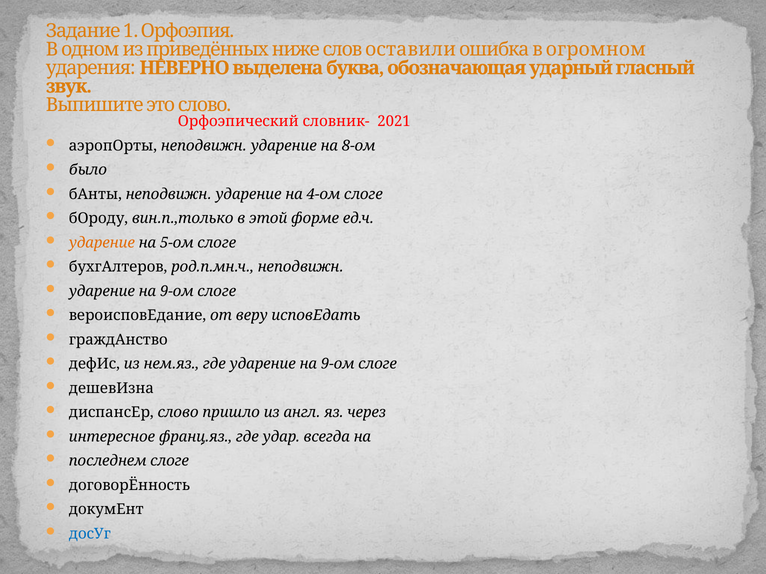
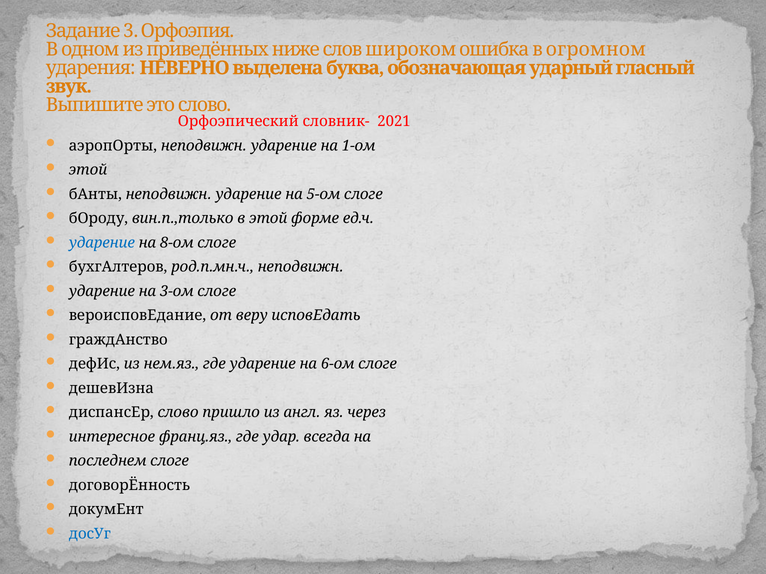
1: 1 -> 3 (131, 31)
оставили: оставили -> широком (411, 50)
8-ом: 8-ом -> 1-ом (359, 146)
было: было -> этой (88, 170)
4-ом: 4-ом -> 5-ом (323, 194)
ударение colour: orange -> blue (102, 243)
5-ом: 5-ом -> 8-ом (177, 243)
9-ом: 9-ом -> 3-ом (177, 291)
где ударение на 9-ом: 9-ом -> 6-ом (338, 364)
